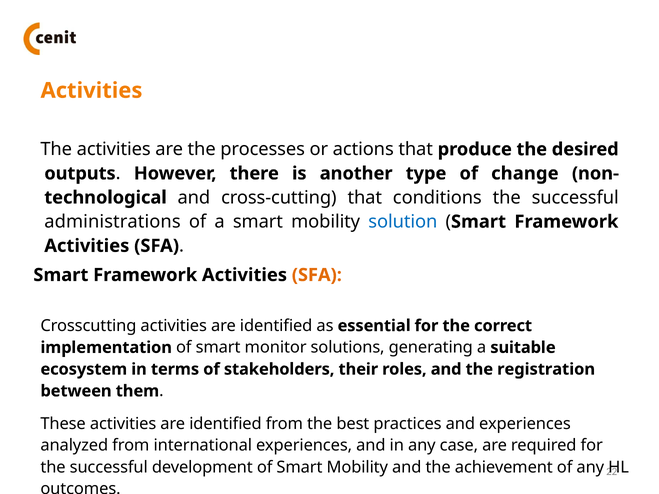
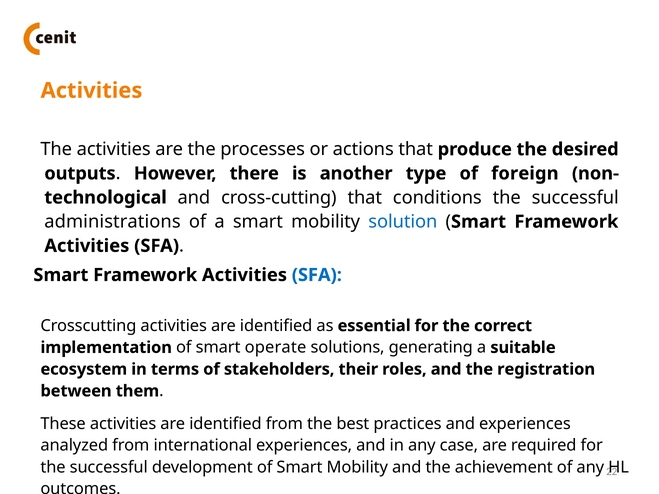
change: change -> foreign (525, 173)
SFA colour: orange -> blue (317, 275)
monitor: monitor -> operate (275, 348)
